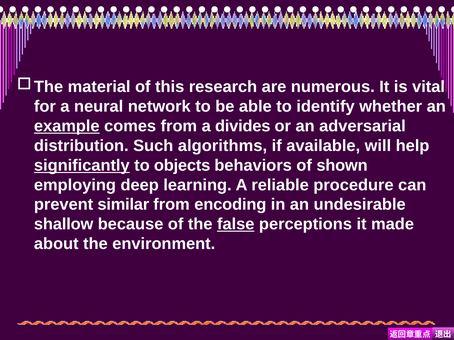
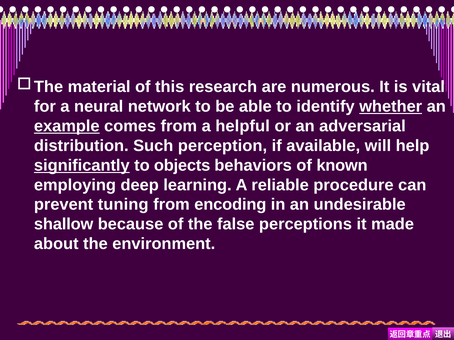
whether underline: none -> present (391, 107)
divides: divides -> helpful (243, 126)
algorithms: algorithms -> perception (222, 146)
shown: shown -> known (342, 166)
similar: similar -> tuning (123, 205)
false underline: present -> none (236, 225)
